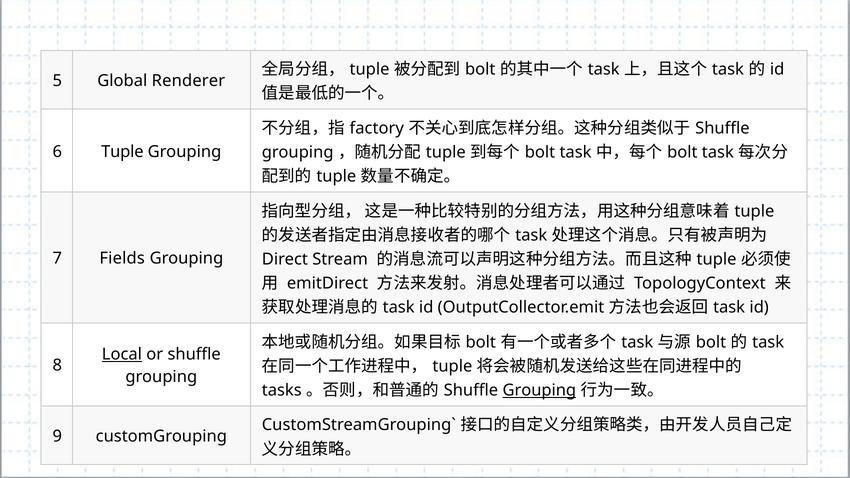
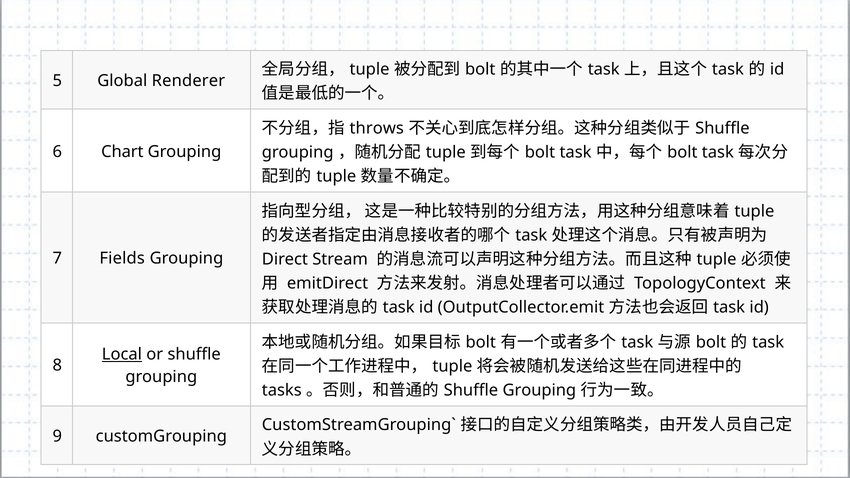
factory: factory -> throws (377, 128)
6 Tuple: Tuple -> Chart (122, 152)
Grouping underline: present -> none (539, 390)
